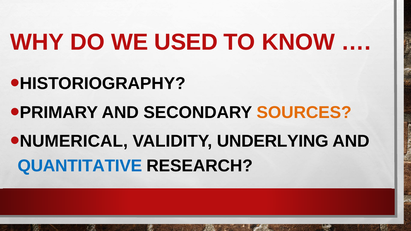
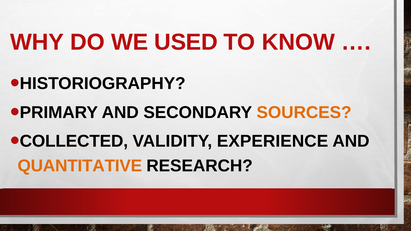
NUMERICAL: NUMERICAL -> COLLECTED (74, 141)
UNDERLYING: UNDERLYING -> EXPERIENCE (273, 141)
QUANTITATIVE colour: blue -> orange (80, 166)
